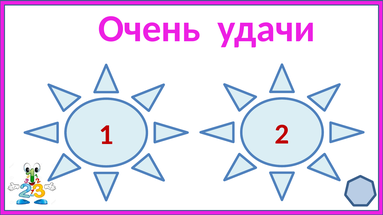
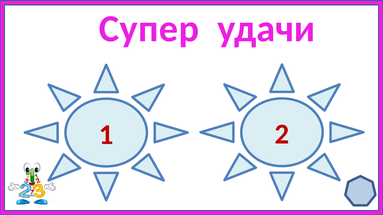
Очень: Очень -> Супер (149, 29)
